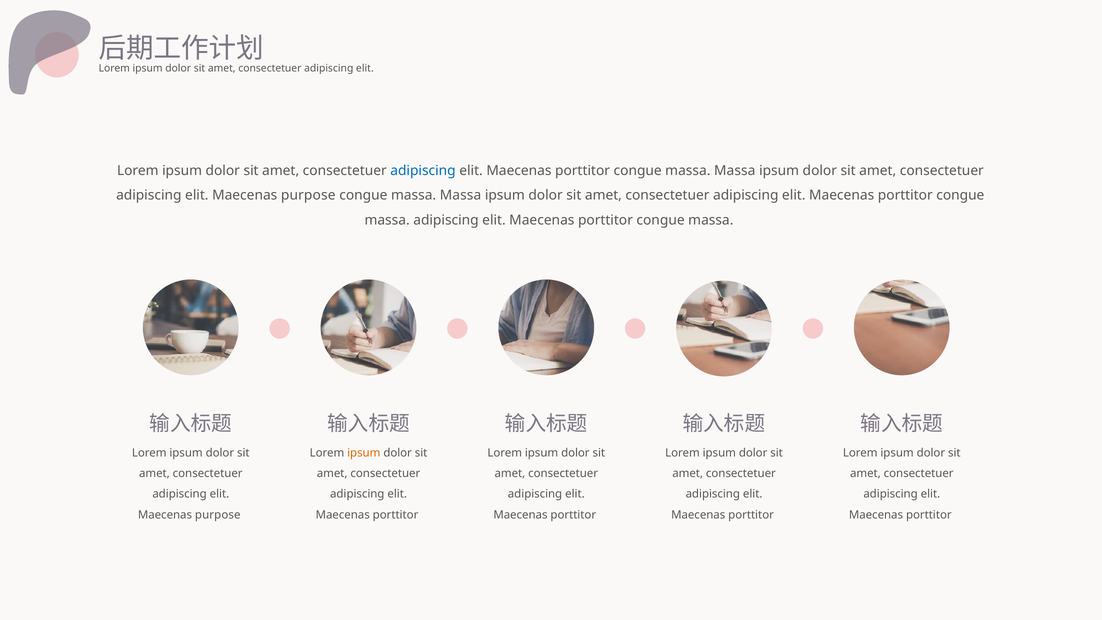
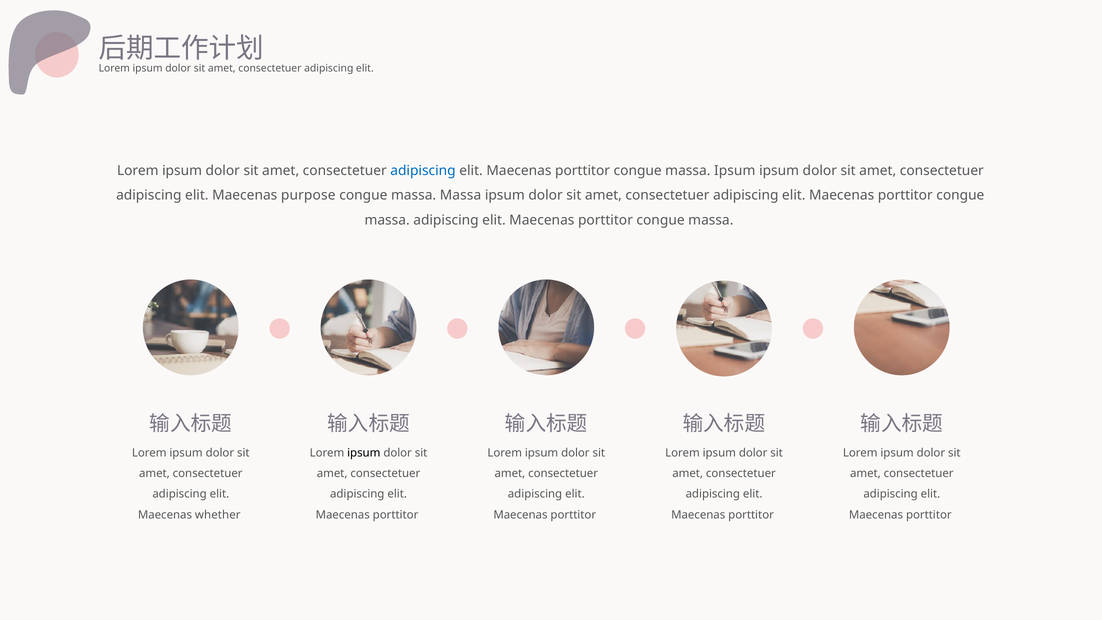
porttitor congue massa Massa: Massa -> Ipsum (735, 170)
ipsum colour: orange -> black (364, 453)
purpose: purpose -> whether (218, 515)
